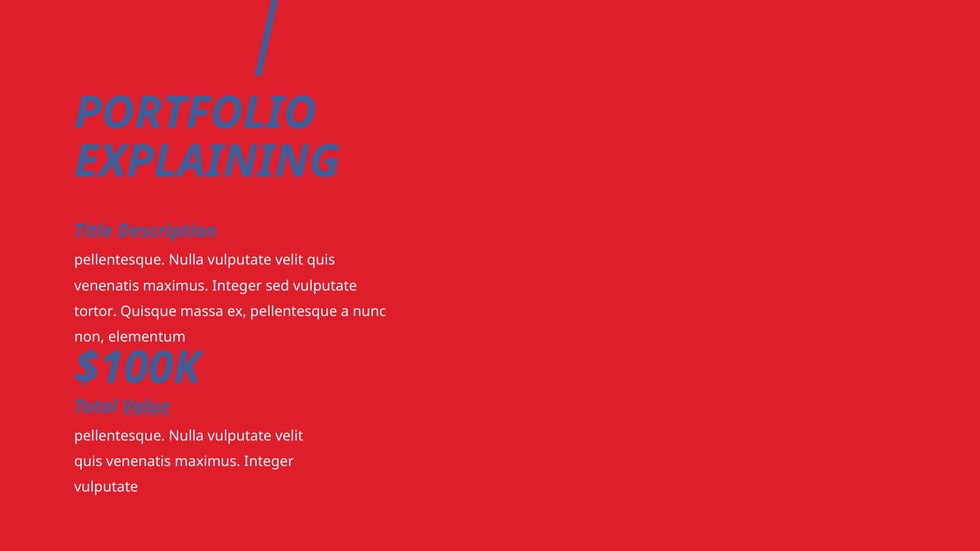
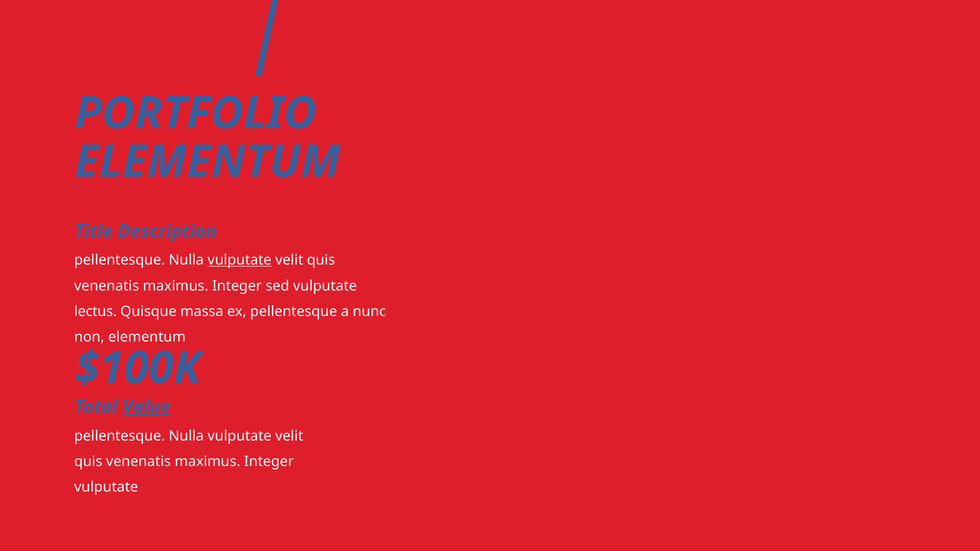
EXPLAINING: EXPLAINING -> ELEMENTUM (207, 162)
vulputate underline: none -> present (240, 260)
tortor: tortor -> lectus (95, 312)
